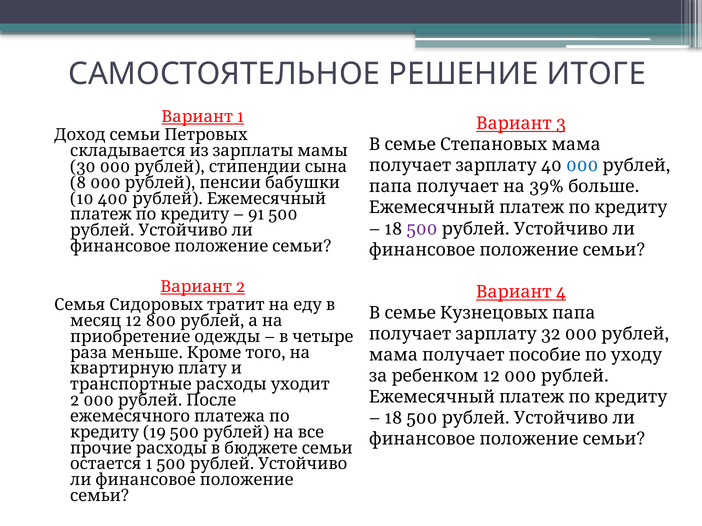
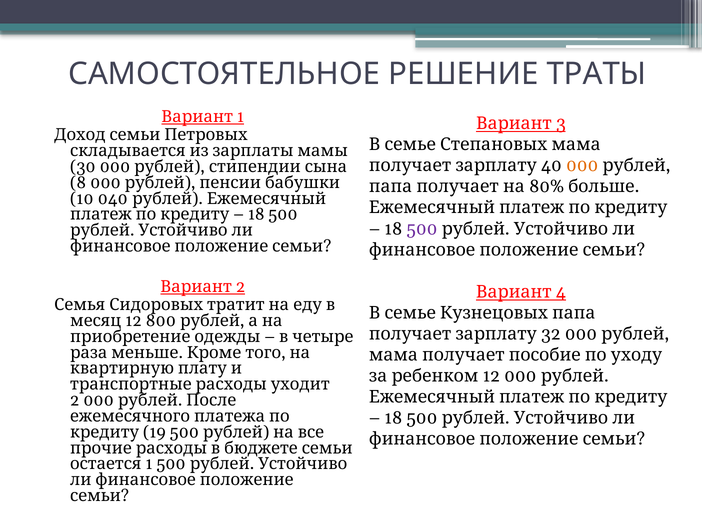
ИТОГЕ: ИТОГЕ -> ТРАТЫ (596, 74)
000 colour: blue -> orange (582, 166)
39%: 39% -> 80% (547, 187)
400: 400 -> 040 (113, 199)
91: 91 -> 18 (256, 215)
